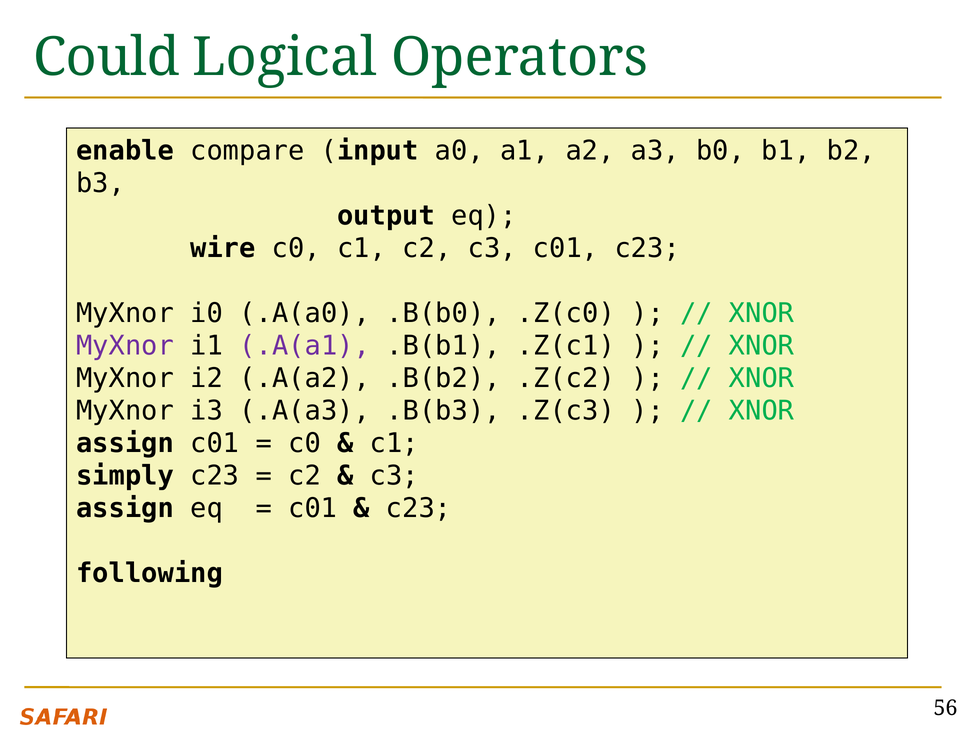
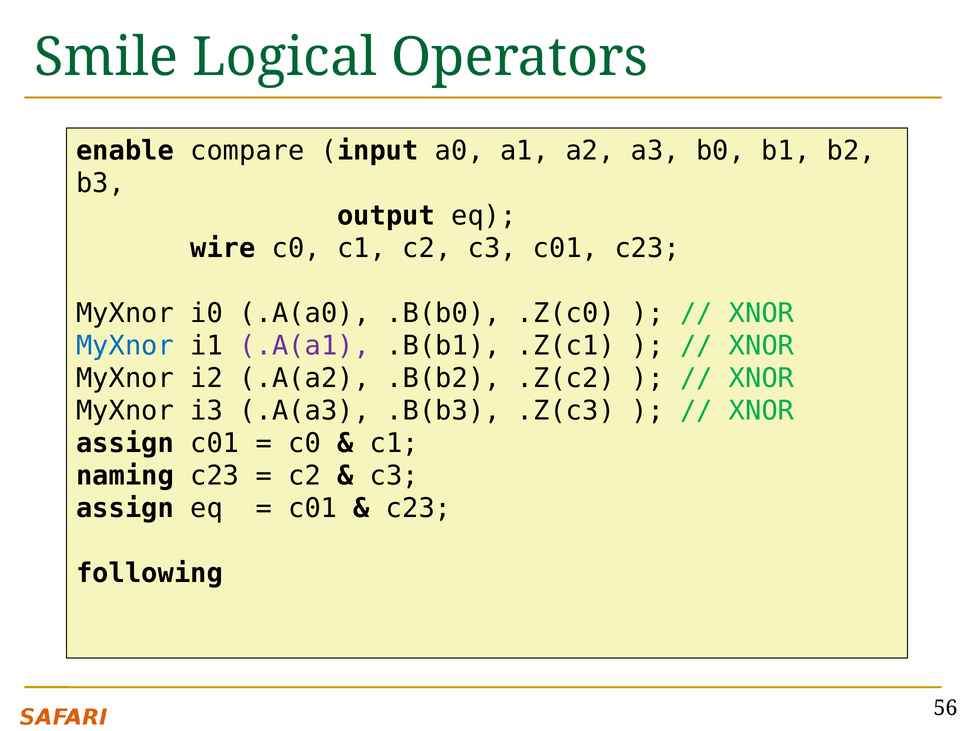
Could: Could -> Smile (106, 57)
MyXnor colour: purple -> blue (125, 346)
simply: simply -> naming (125, 476)
